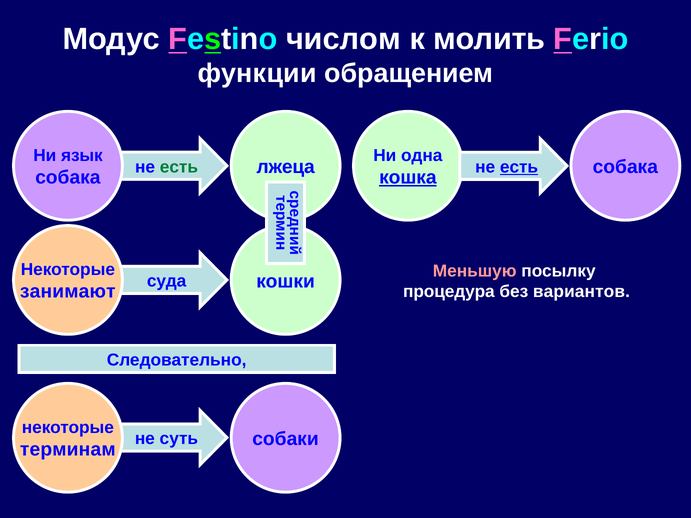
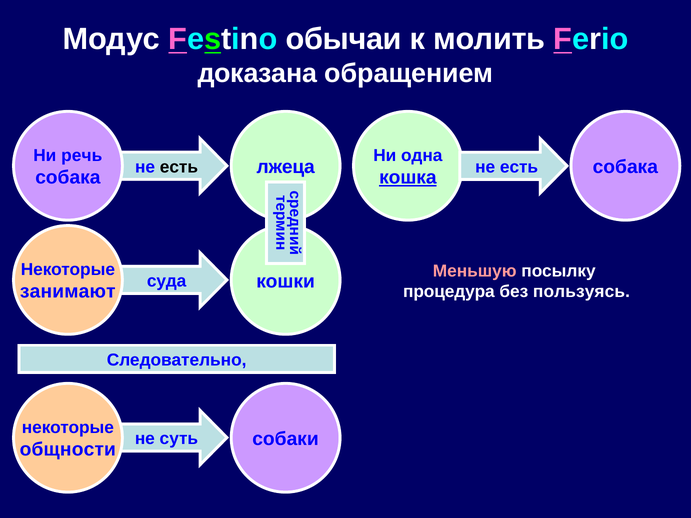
числом: числом -> обычаи (344, 39)
функции: функции -> доказана (257, 73)
язык: язык -> речь (82, 156)
есть colour: green -> black (179, 167)
есть underline: present -> none (519, 167)
вариантов: вариантов -> пользуясь (581, 292)
терминам: терминам -> общности (68, 450)
